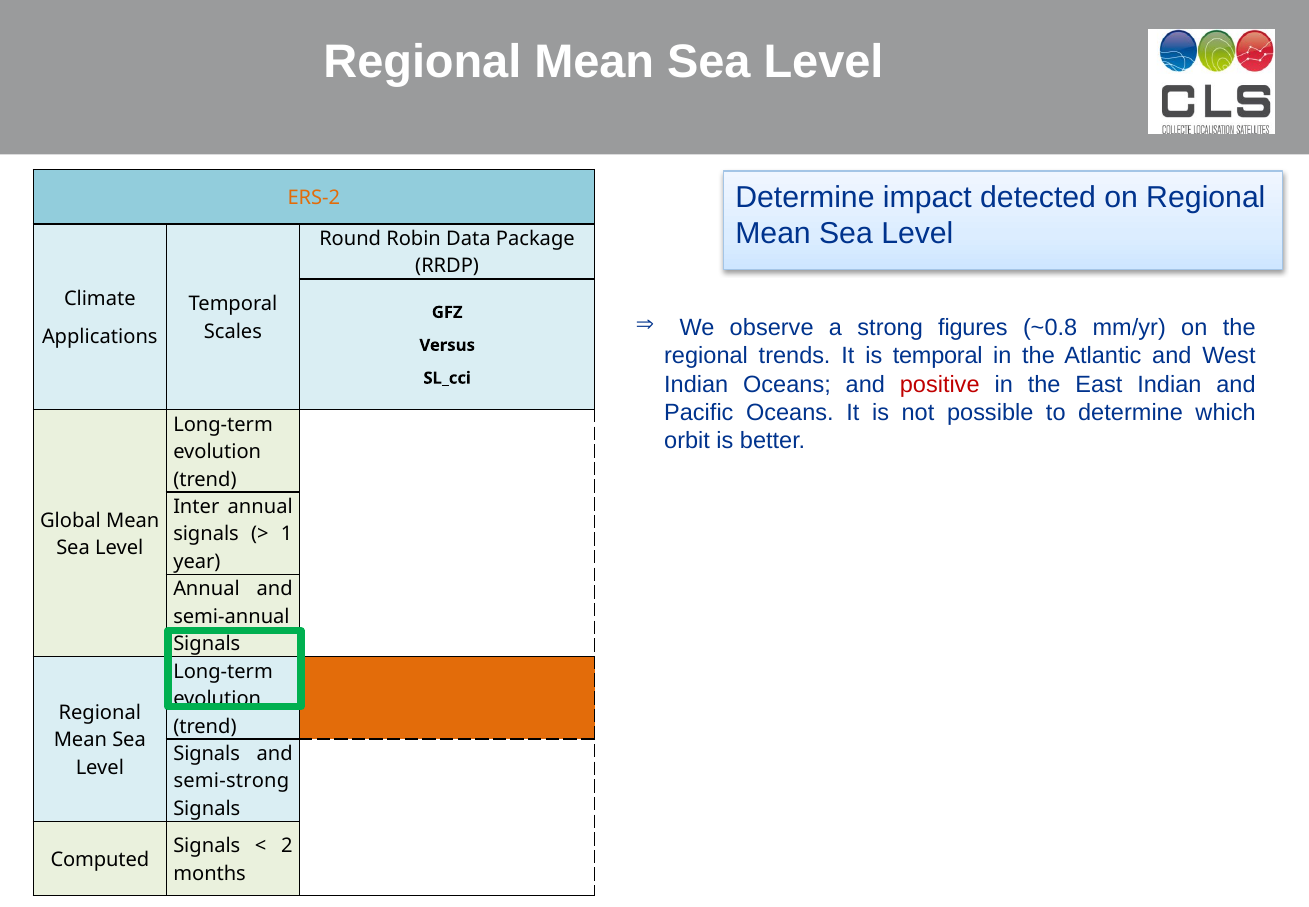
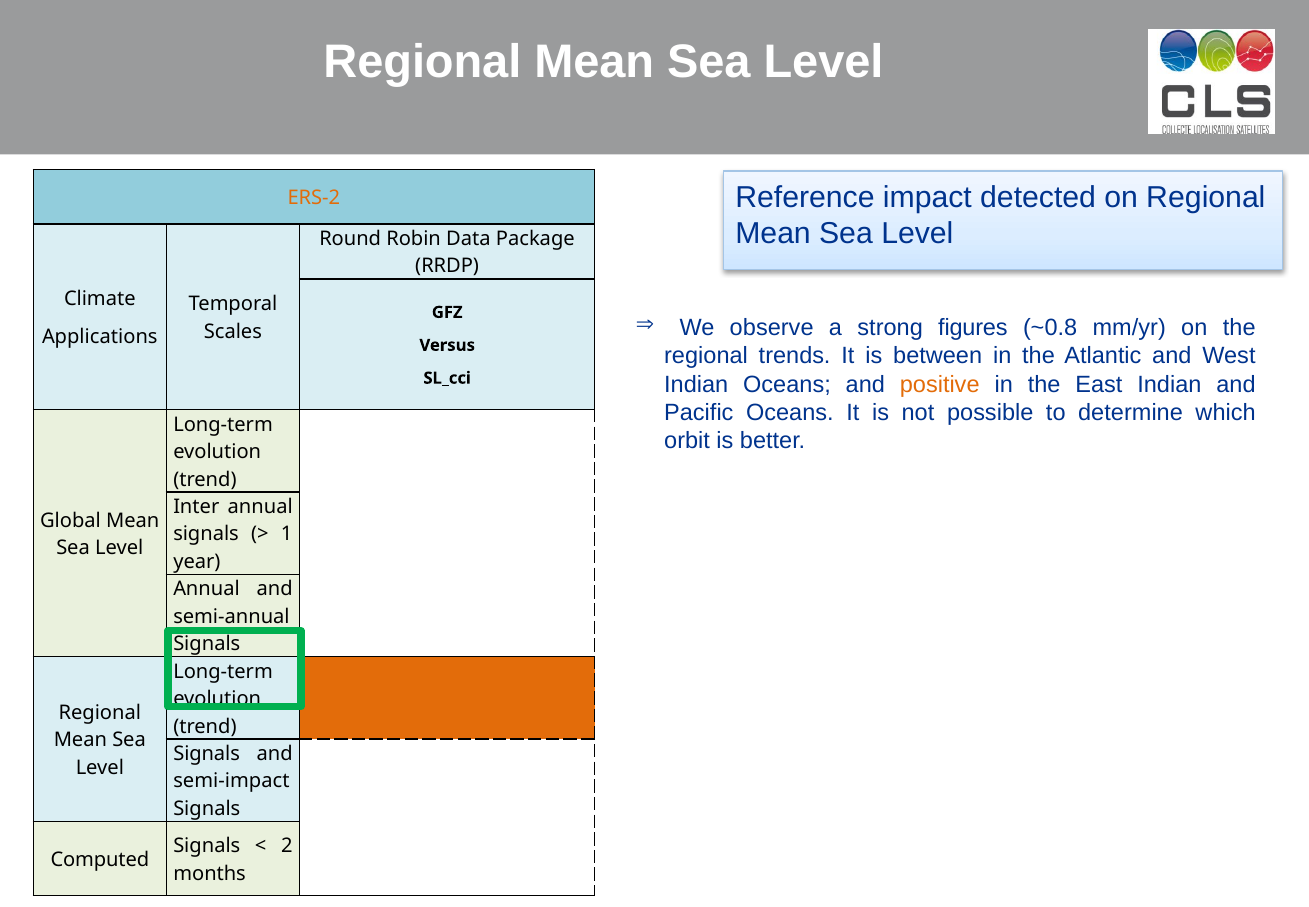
Determine: Determine -> Reference (805, 197)
is temporal: temporal -> between (938, 356)
positive colour: red -> orange (940, 384)
semi-strong: semi-strong -> semi-impact (231, 781)
